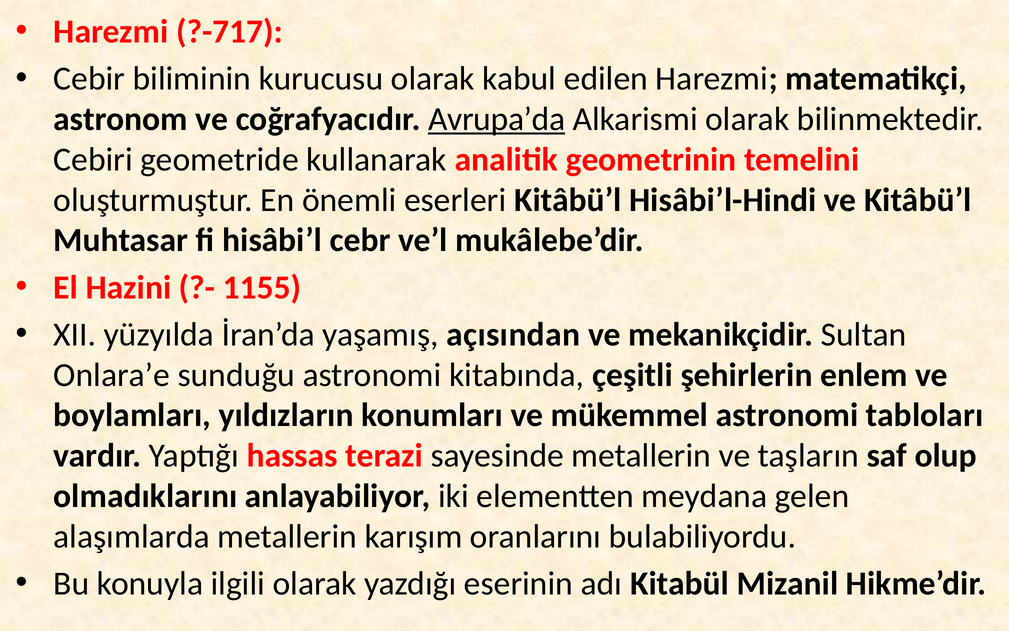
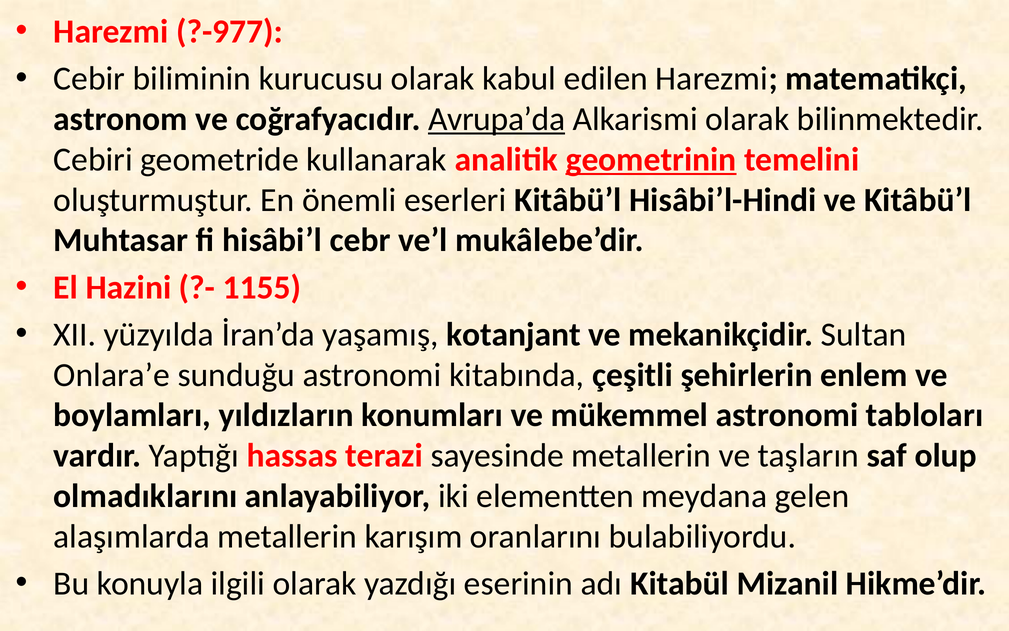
?-717: ?-717 -> ?-977 (230, 32)
geometrinin underline: none -> present (651, 160)
açısından: açısından -> kotanjant (514, 334)
